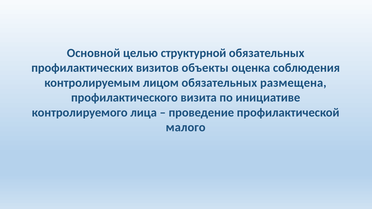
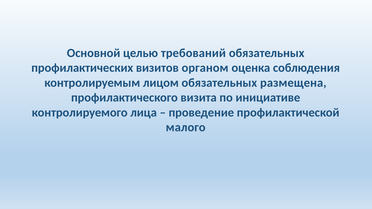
структурной: структурной -> требований (193, 53)
объекты: объекты -> органом (205, 68)
